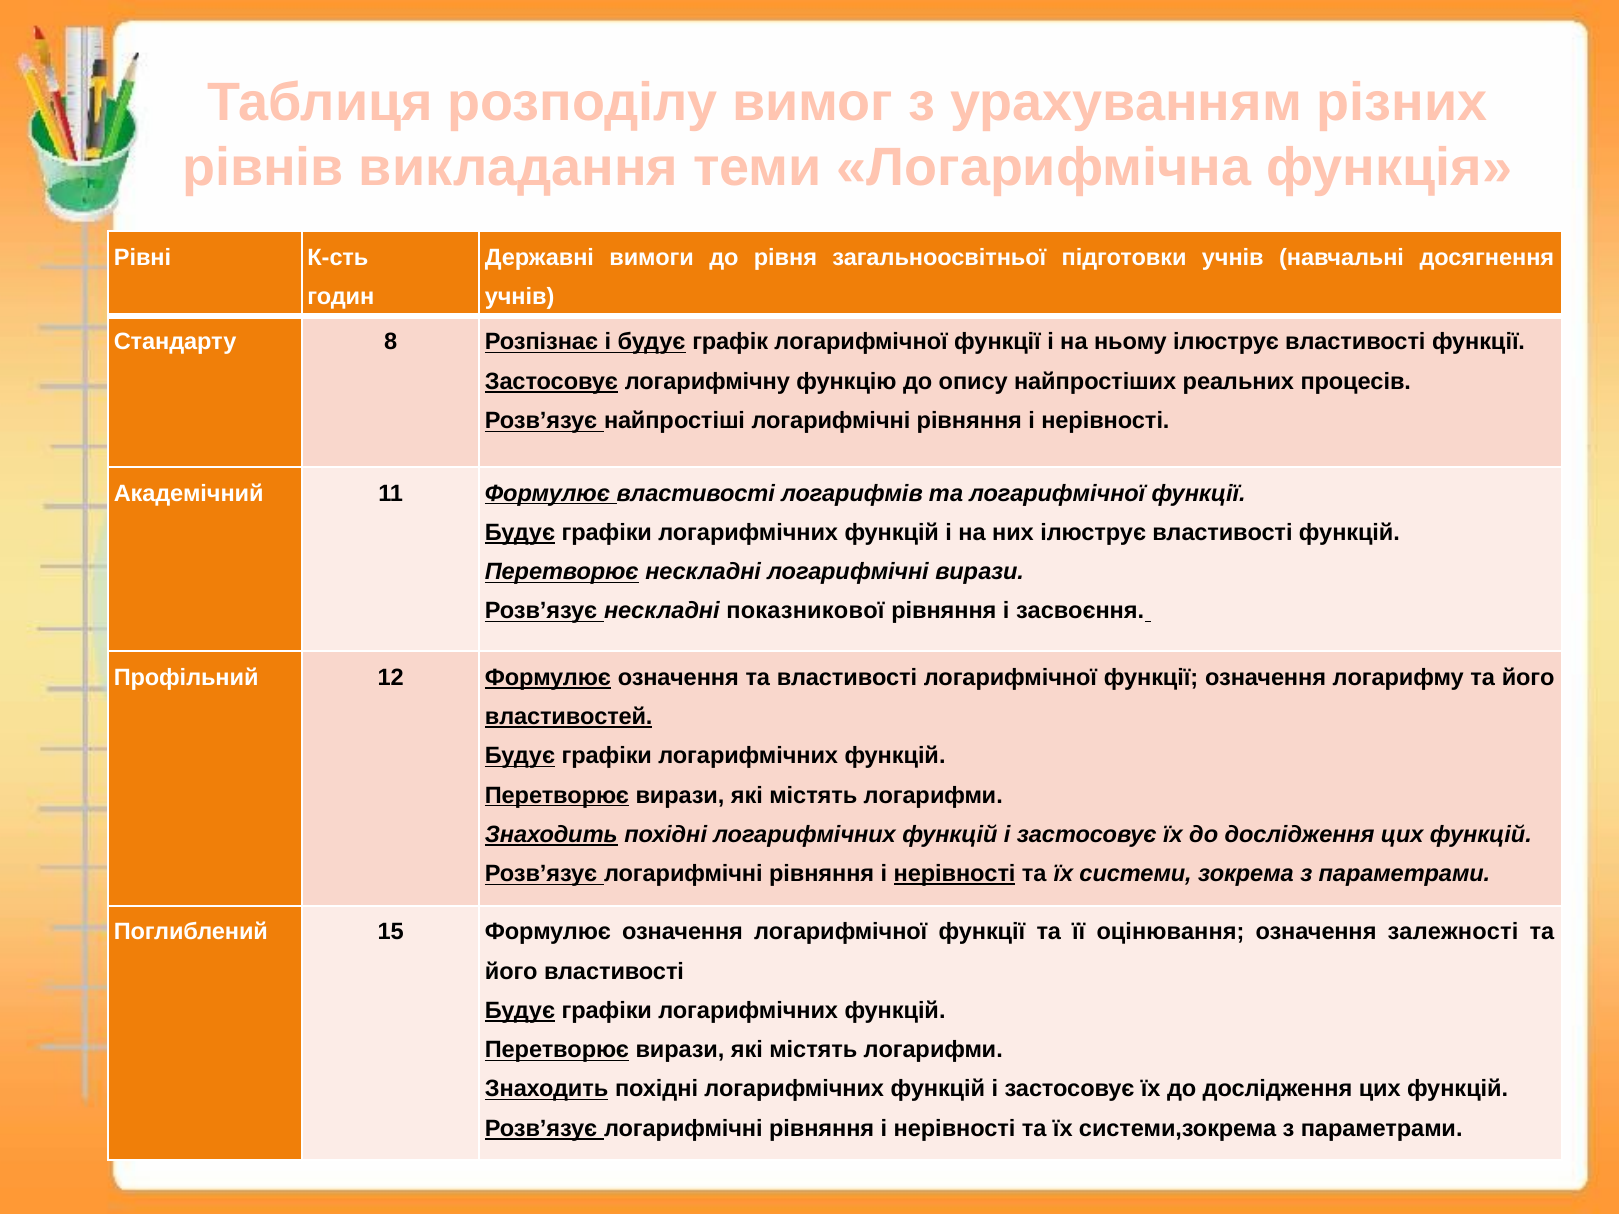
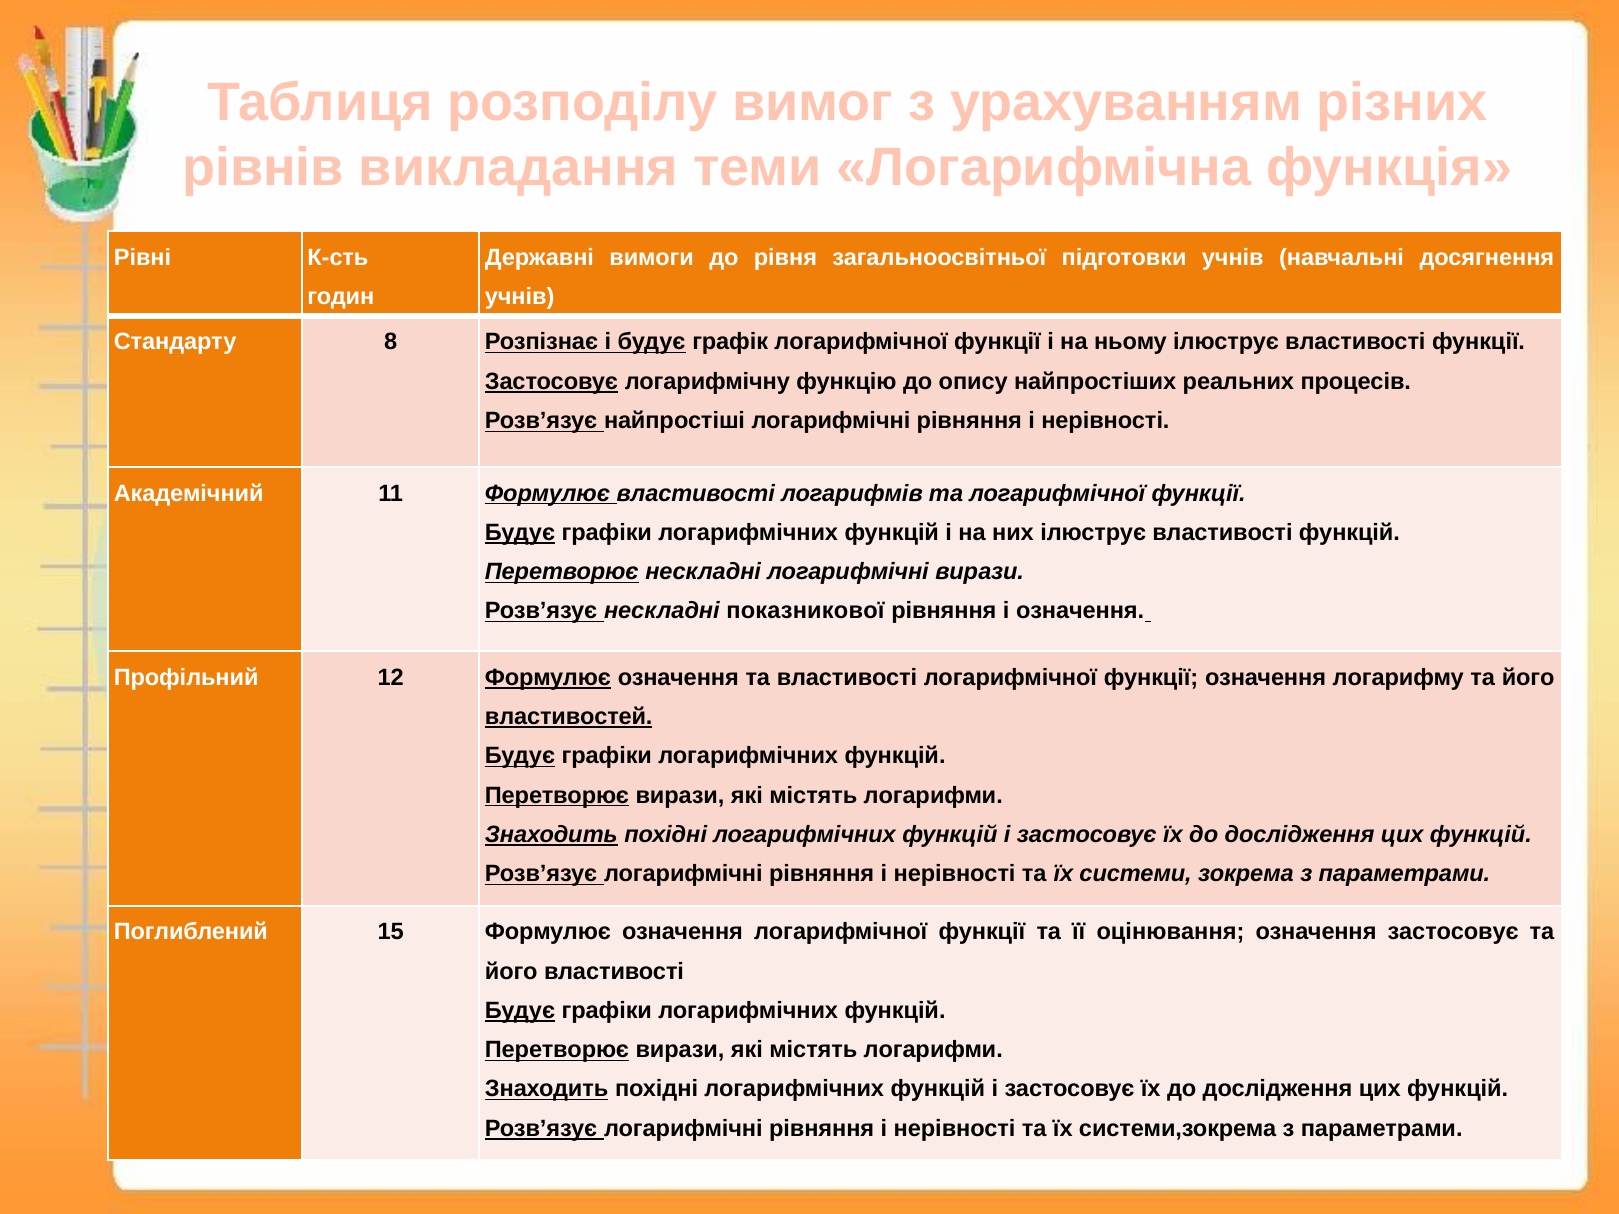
і засвоєння: засвоєння -> означення (1080, 611)
нерівності underline: present -> none (955, 874)
означення залежності: залежності -> застосовує (1453, 932)
